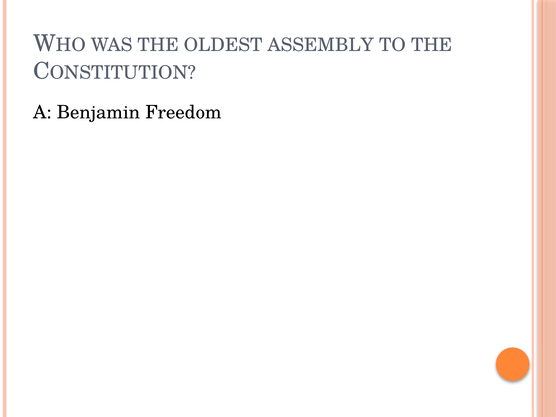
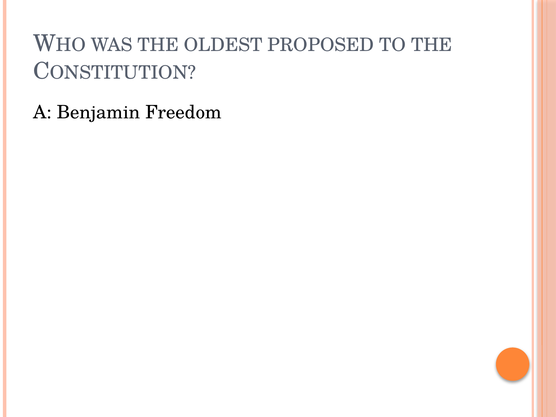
ASSEMBLY: ASSEMBLY -> PROPOSED (321, 45)
